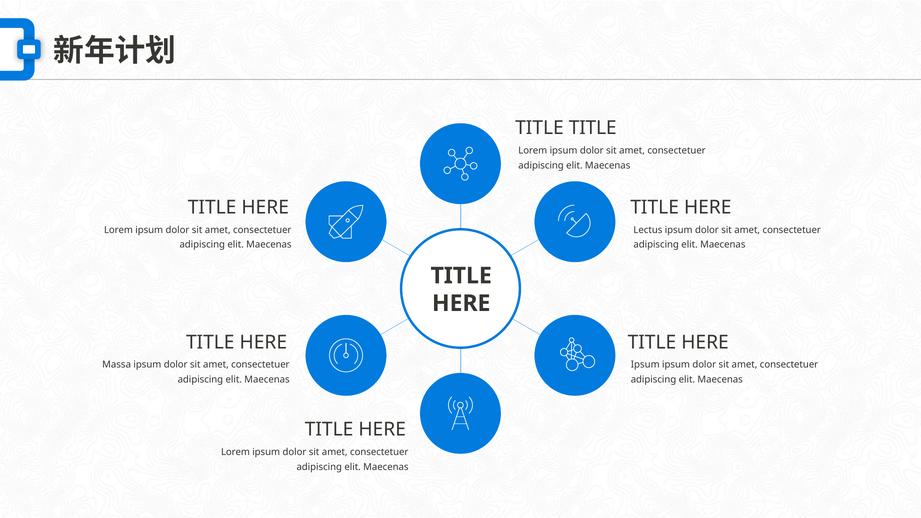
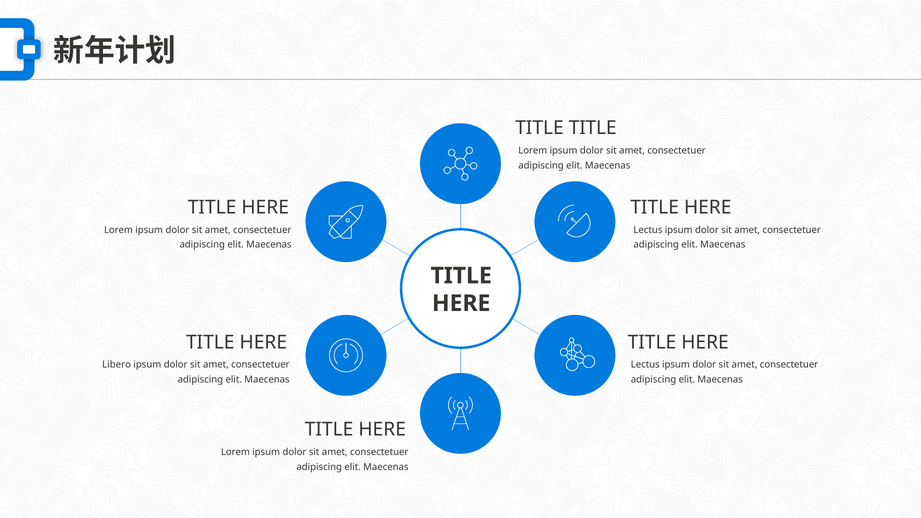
Massa: Massa -> Libero (117, 365)
Ipsum: Ipsum -> Lectus (645, 365)
